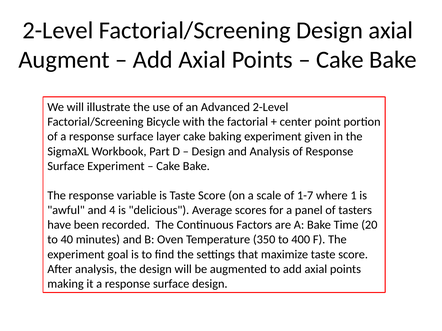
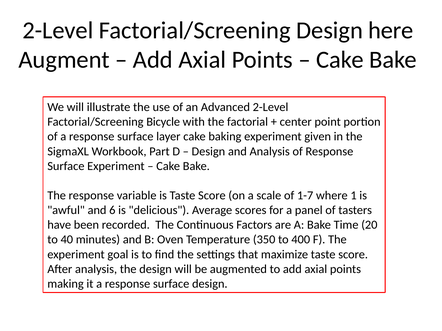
Design axial: axial -> here (391, 30)
4: 4 -> 6 (112, 210)
